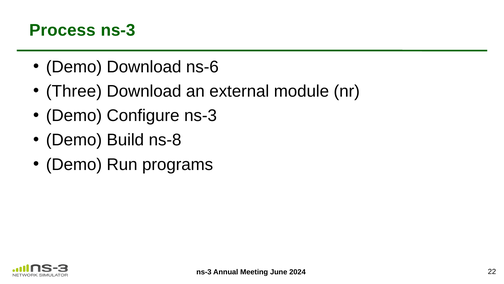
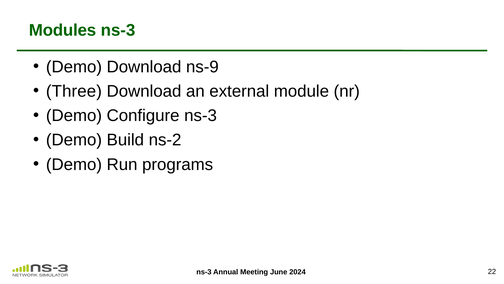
Process: Process -> Modules (63, 30)
ns-6: ns-6 -> ns-9 (202, 67)
ns-8: ns-8 -> ns-2 (165, 140)
